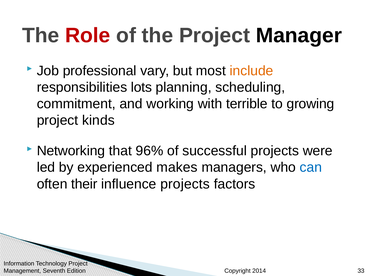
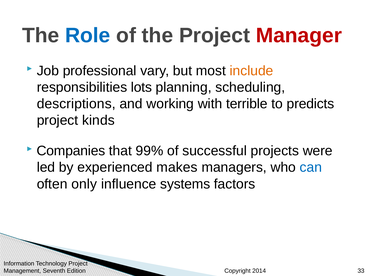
Role colour: red -> blue (88, 36)
Manager colour: black -> red (299, 36)
commitment: commitment -> descriptions (76, 104)
growing: growing -> predicts (311, 104)
Networking: Networking -> Companies (71, 151)
96%: 96% -> 99% (149, 151)
their: their -> only (84, 184)
influence projects: projects -> systems (185, 184)
